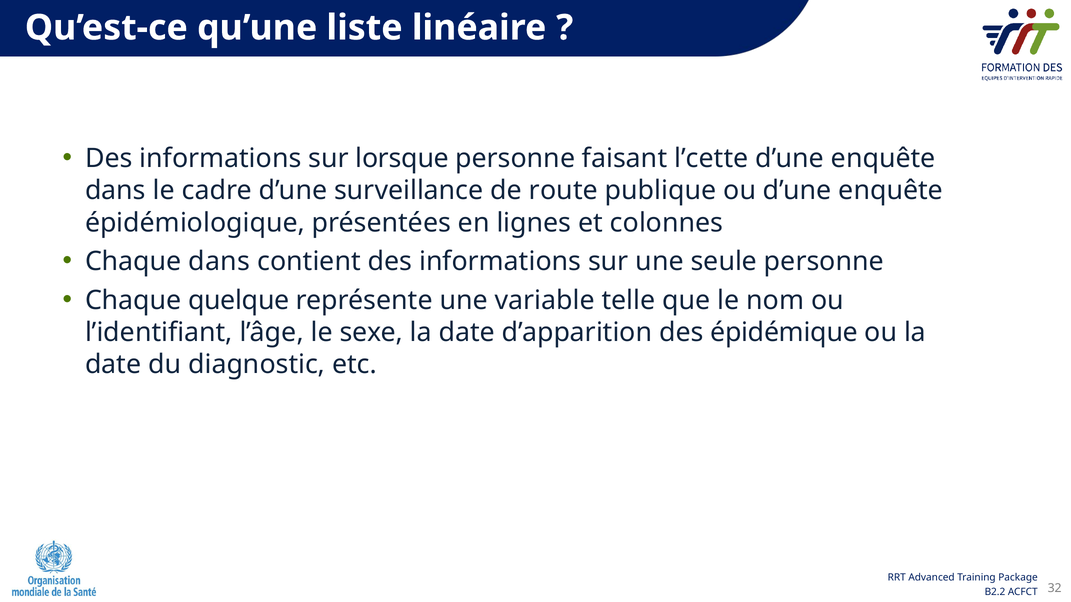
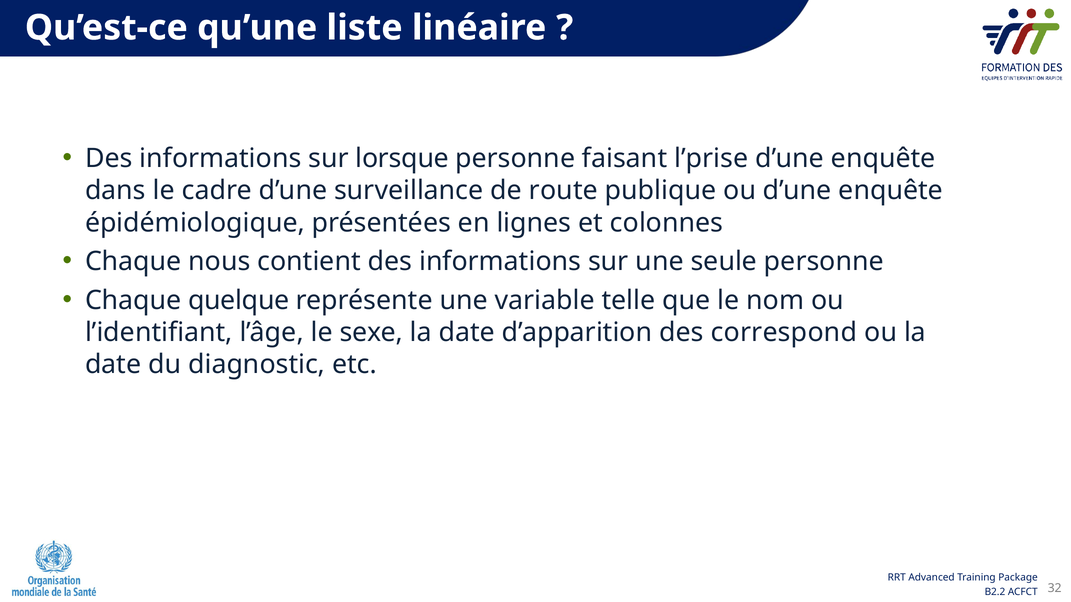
l’cette: l’cette -> l’prise (711, 159)
Chaque dans: dans -> nous (219, 262)
épidémique: épidémique -> correspond (784, 333)
